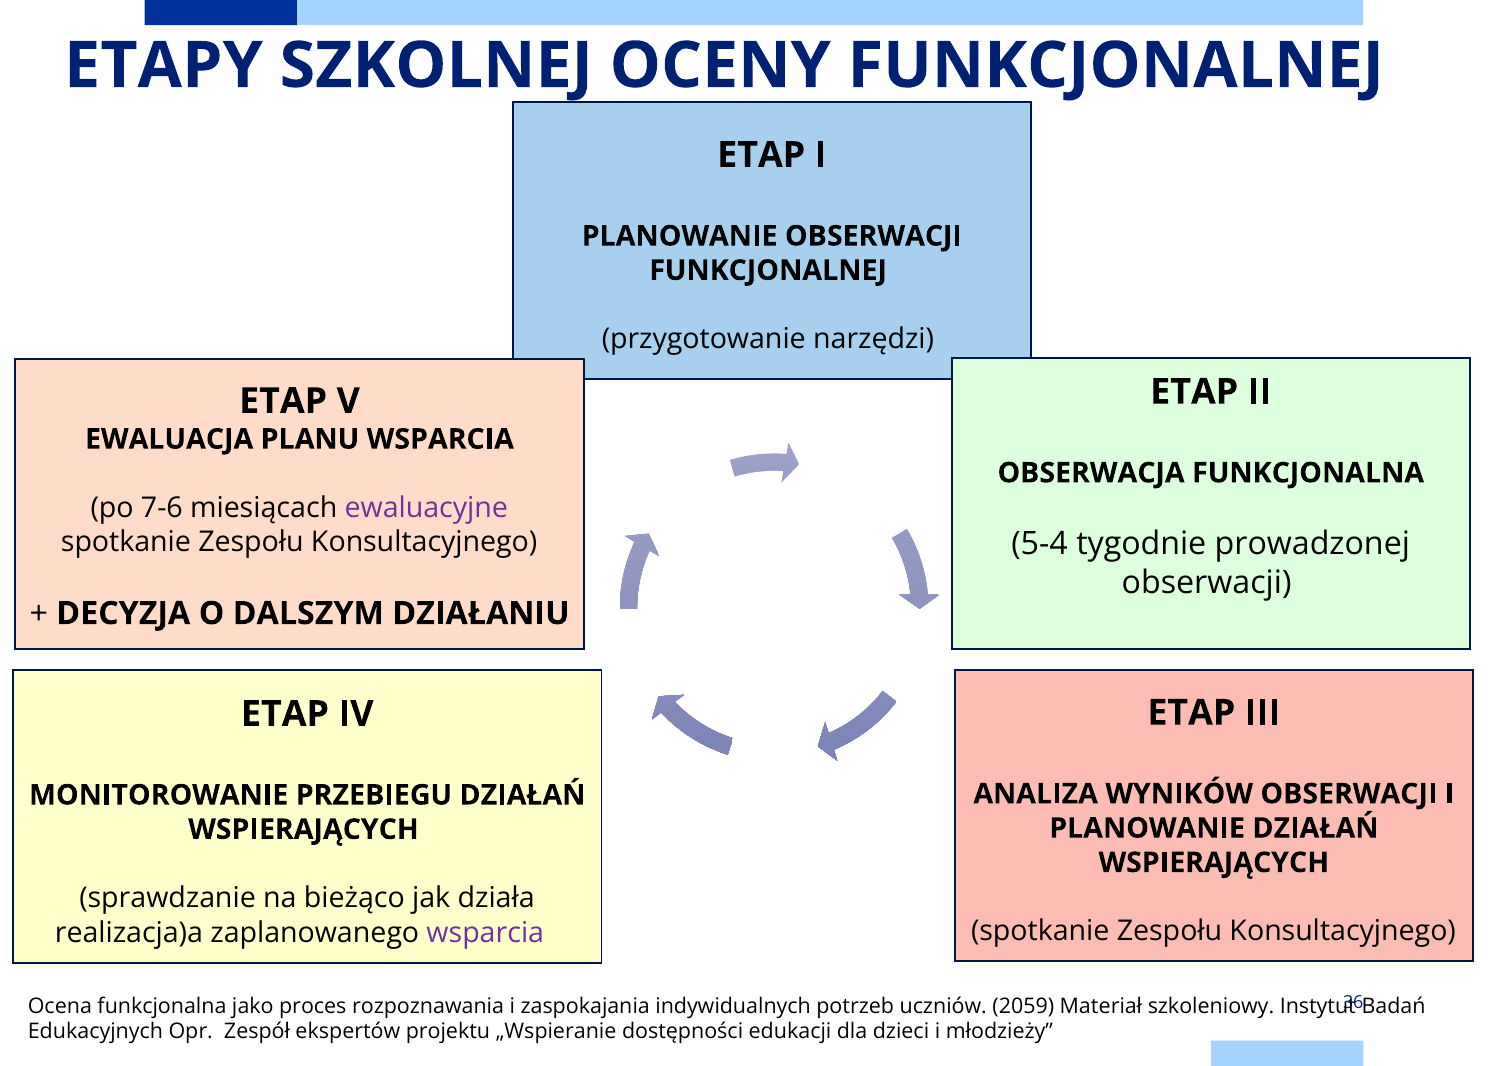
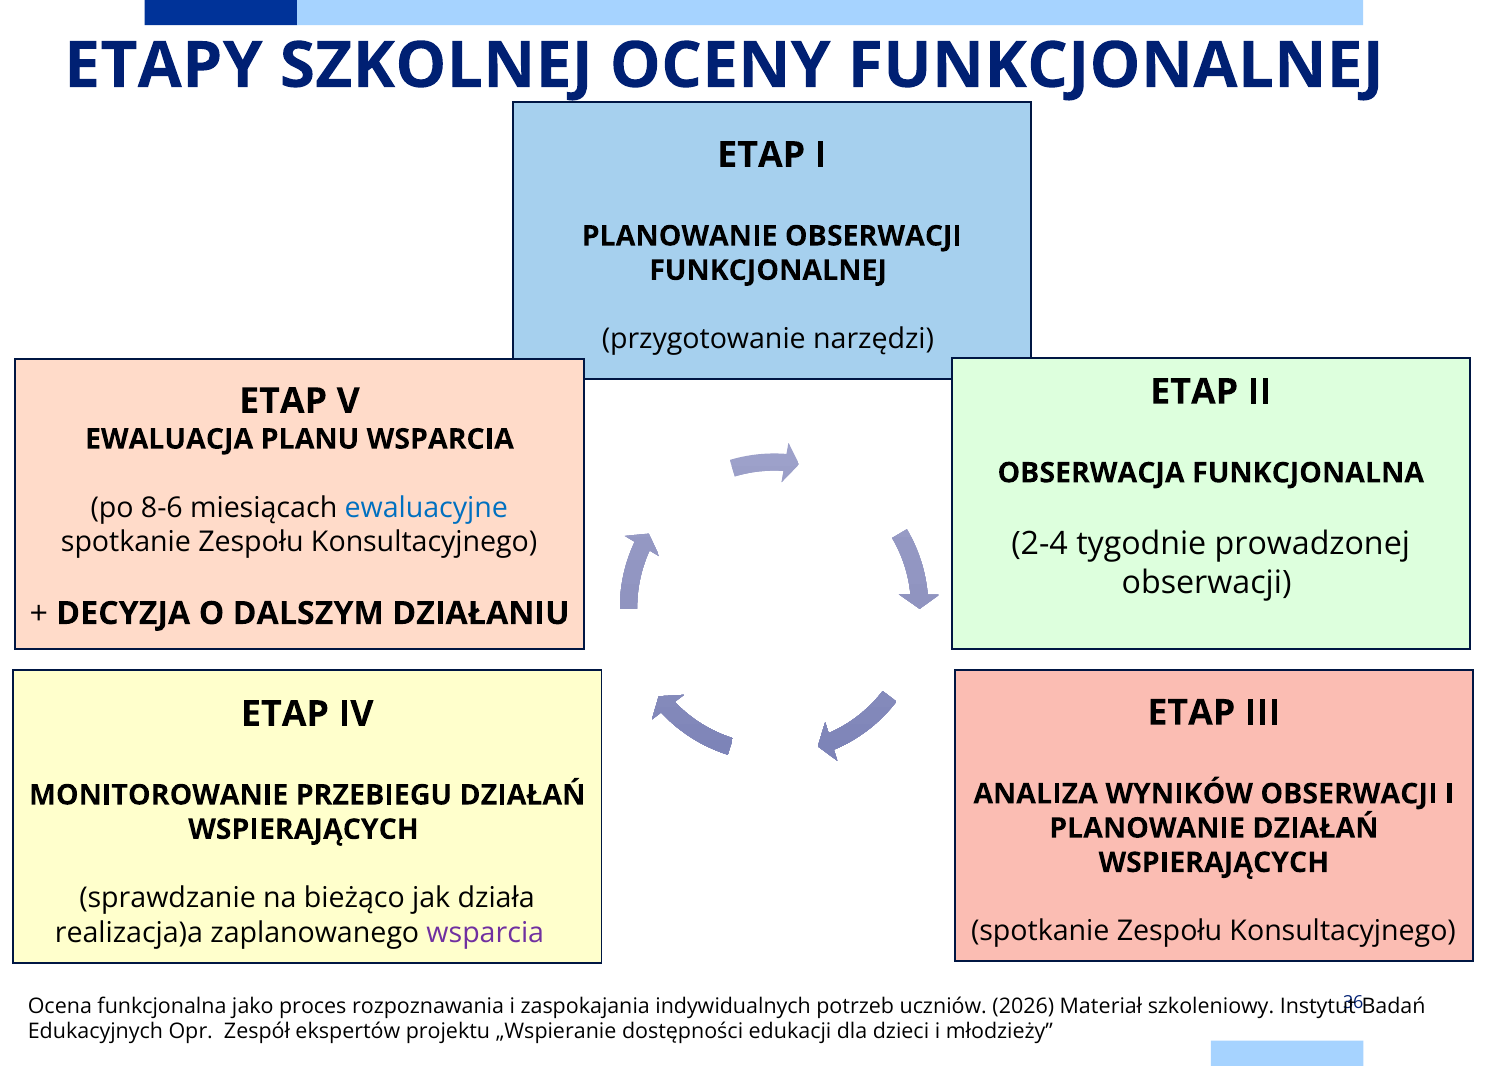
7-6: 7-6 -> 8-6 (162, 508)
ewaluacyjne colour: purple -> blue (426, 508)
5-4: 5-4 -> 2-4 (1040, 544)
2059: 2059 -> 2026 (1023, 1006)
